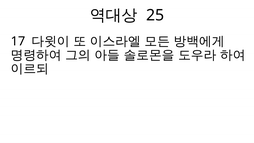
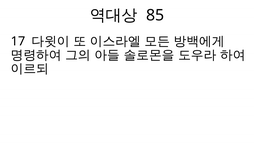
25: 25 -> 85 (155, 15)
